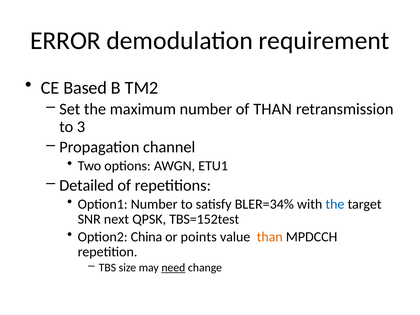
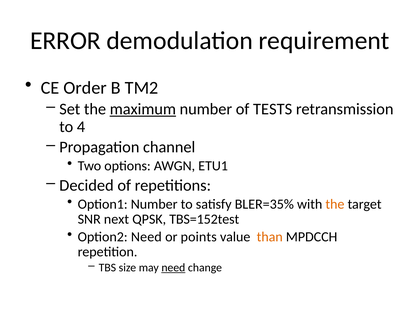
Based: Based -> Order (85, 88)
maximum underline: none -> present (143, 109)
of THAN: THAN -> TESTS (273, 109)
3: 3 -> 4 (81, 127)
Detailed: Detailed -> Decided (87, 185)
BLER=34%: BLER=34% -> BLER=35% (264, 204)
the colour: blue -> orange (335, 204)
Option2 China: China -> Need (146, 237)
